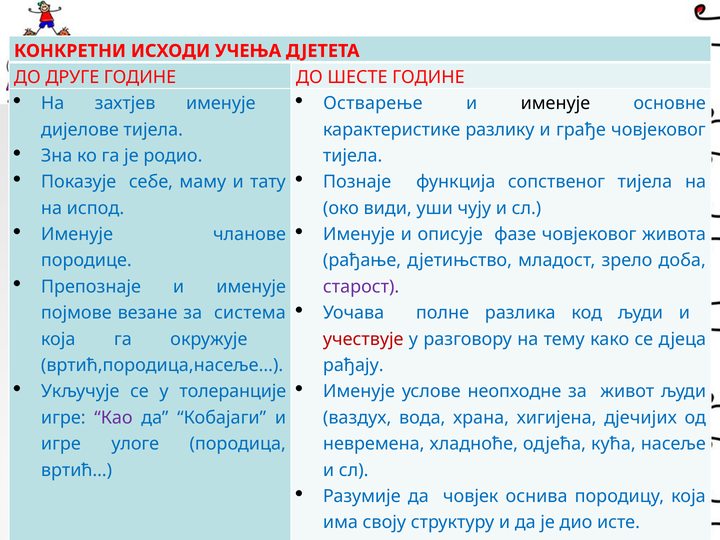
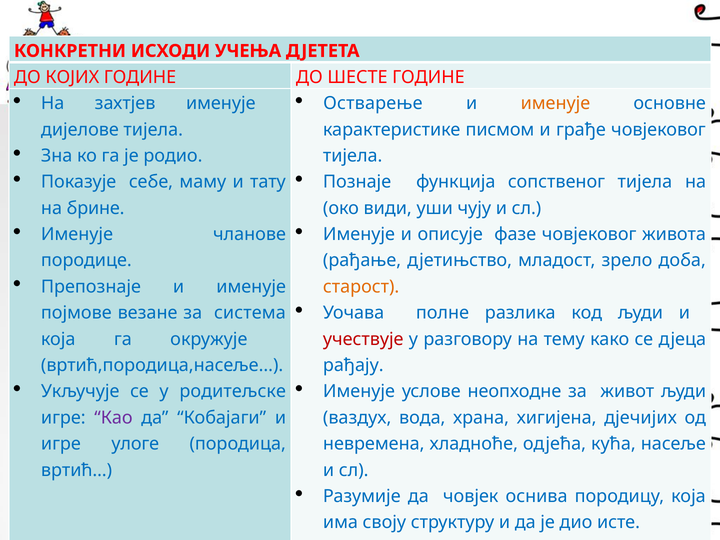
ДРУГЕ: ДРУГЕ -> КОЈИХ (72, 77)
именује colour: black -> orange (555, 103)
разлику: разлику -> писмом (500, 130)
испод: испод -> брине (96, 208)
старост colour: purple -> orange (361, 287)
толеранције: толеранције -> родитељске (233, 392)
